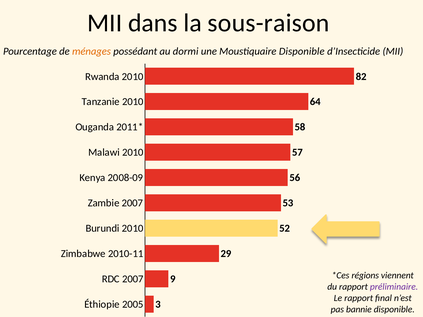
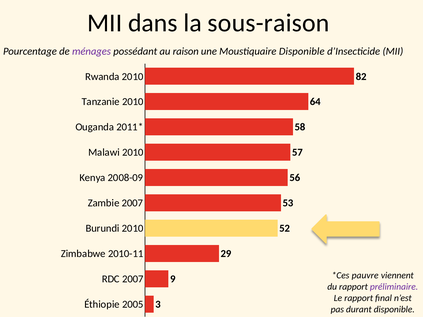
ménages colour: orange -> purple (92, 51)
dormi: dormi -> raison (186, 51)
régions: régions -> pauvre (365, 276)
bannie: bannie -> durant (359, 310)
